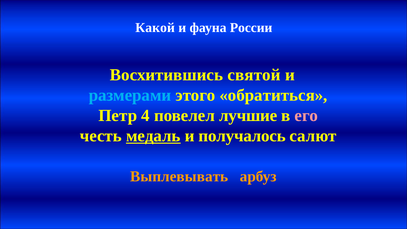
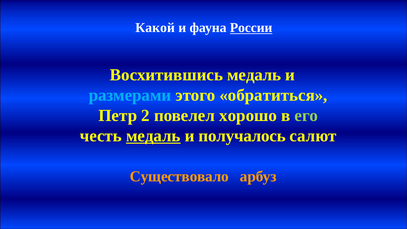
России underline: none -> present (251, 28)
Восхитившись святой: святой -> медаль (254, 75)
4: 4 -> 2 (146, 116)
лучшие: лучшие -> хорошо (248, 116)
его colour: pink -> light green (306, 116)
Выплевывать: Выплевывать -> Существовало (179, 176)
